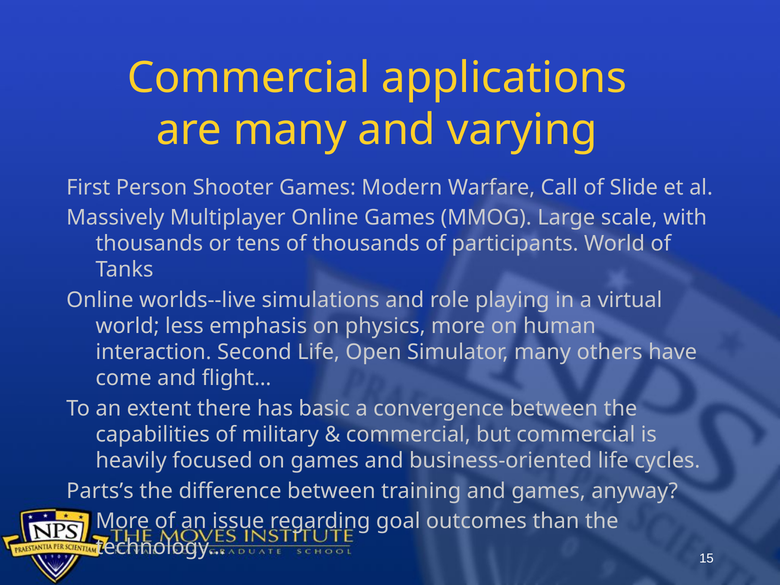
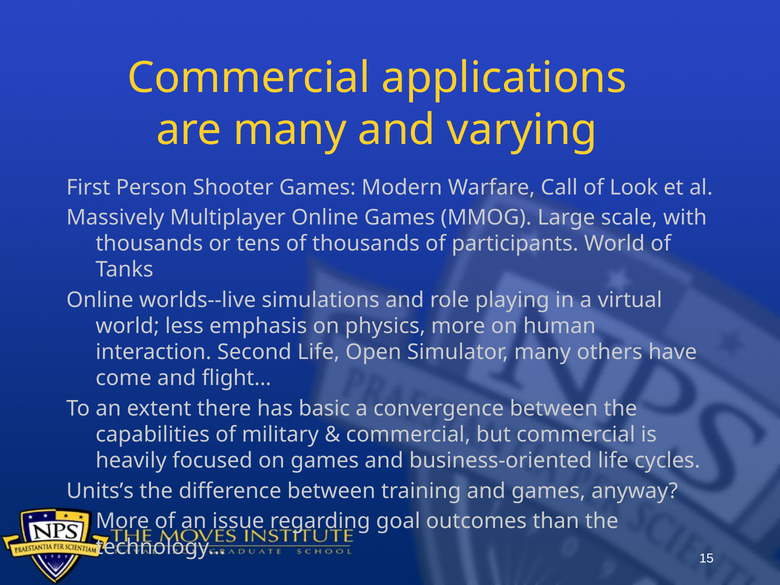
Slide: Slide -> Look (634, 187)
Parts’s: Parts’s -> Units’s (100, 491)
